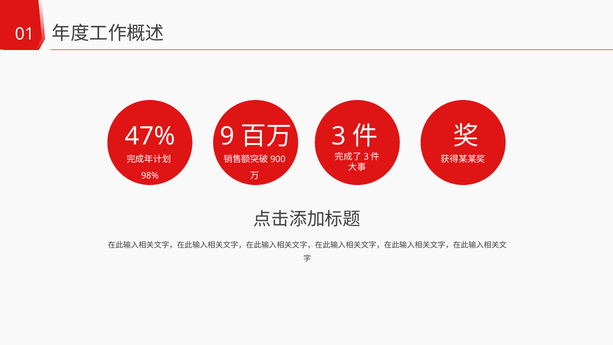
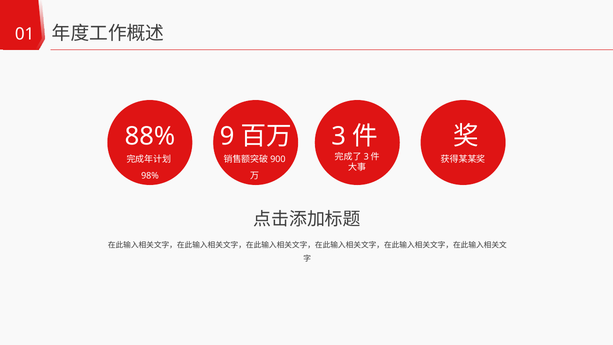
47%: 47% -> 88% (150, 136)
